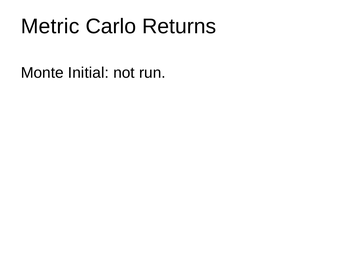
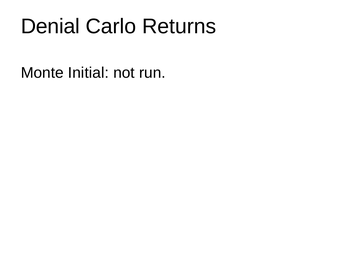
Metric: Metric -> Denial (50, 26)
